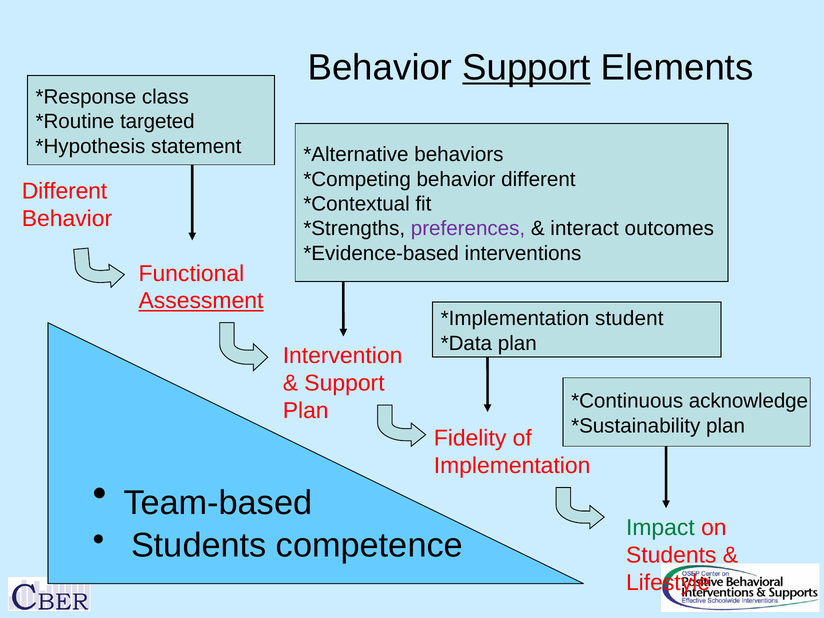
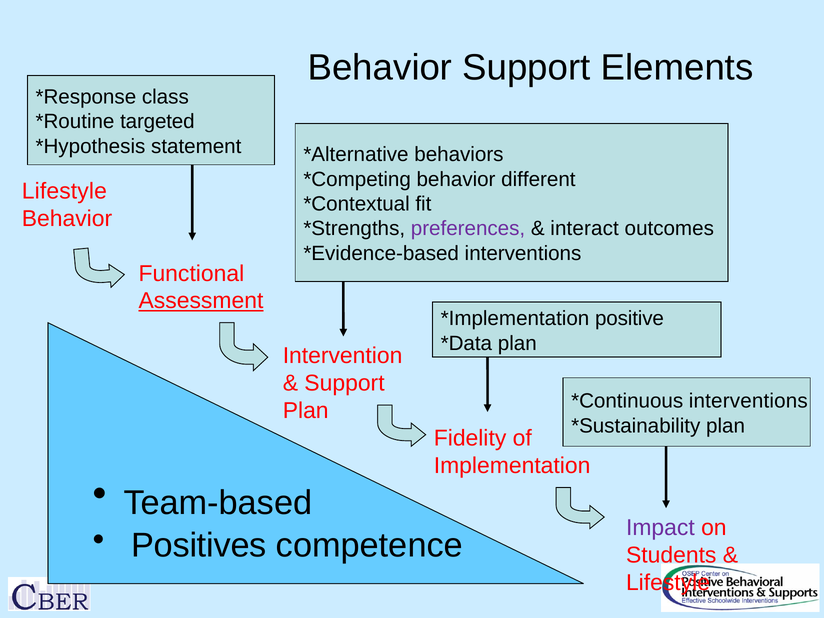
Support underline: present -> none (526, 68)
Different: Different -> Lifestyle (64, 191)
student: student -> positive (629, 319)
acknowledge: acknowledge -> interventions (748, 401)
Impact colour: green -> purple (660, 528)
Students: Students -> Positives (199, 545)
